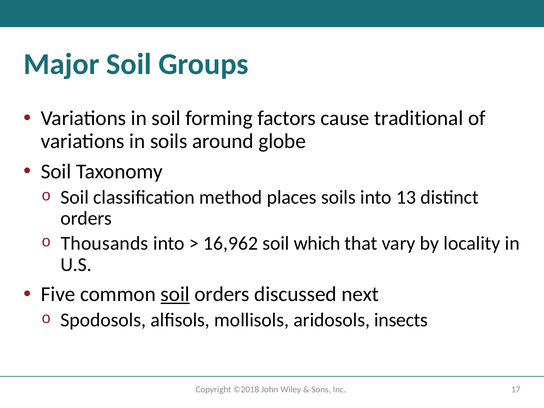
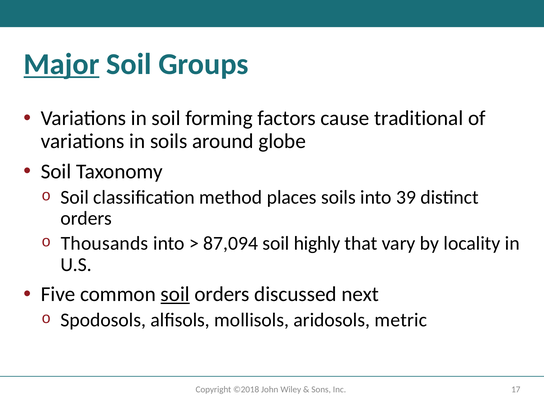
Major underline: none -> present (62, 64)
13: 13 -> 39 (406, 197)
16,962: 16,962 -> 87,094 (231, 243)
which: which -> highly (317, 243)
insects: insects -> metric (401, 320)
